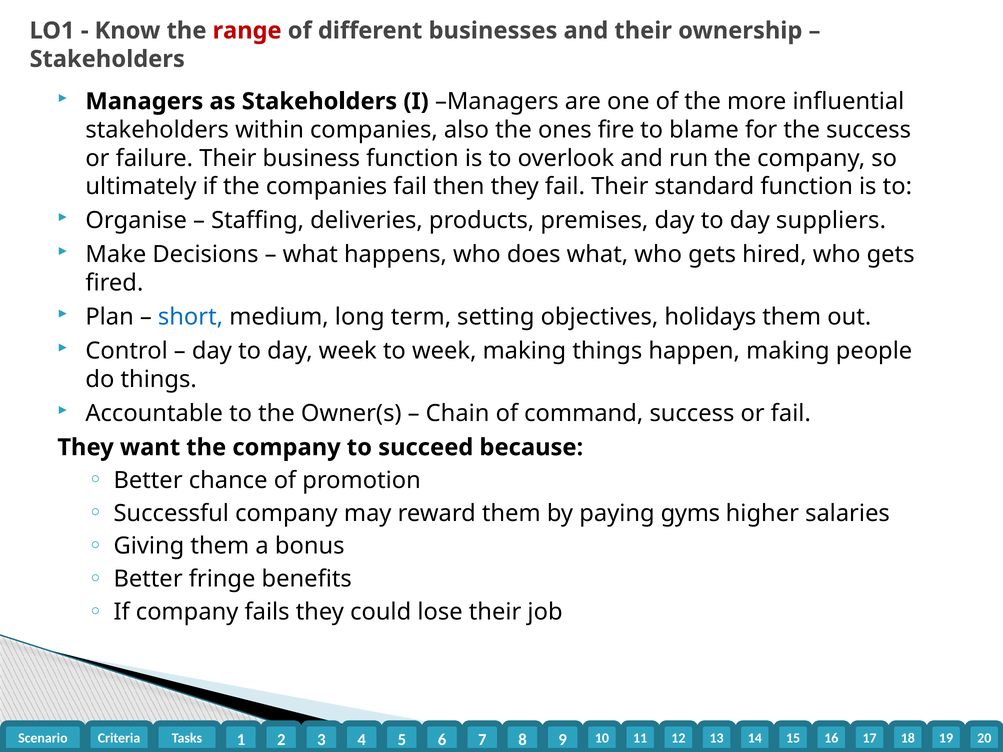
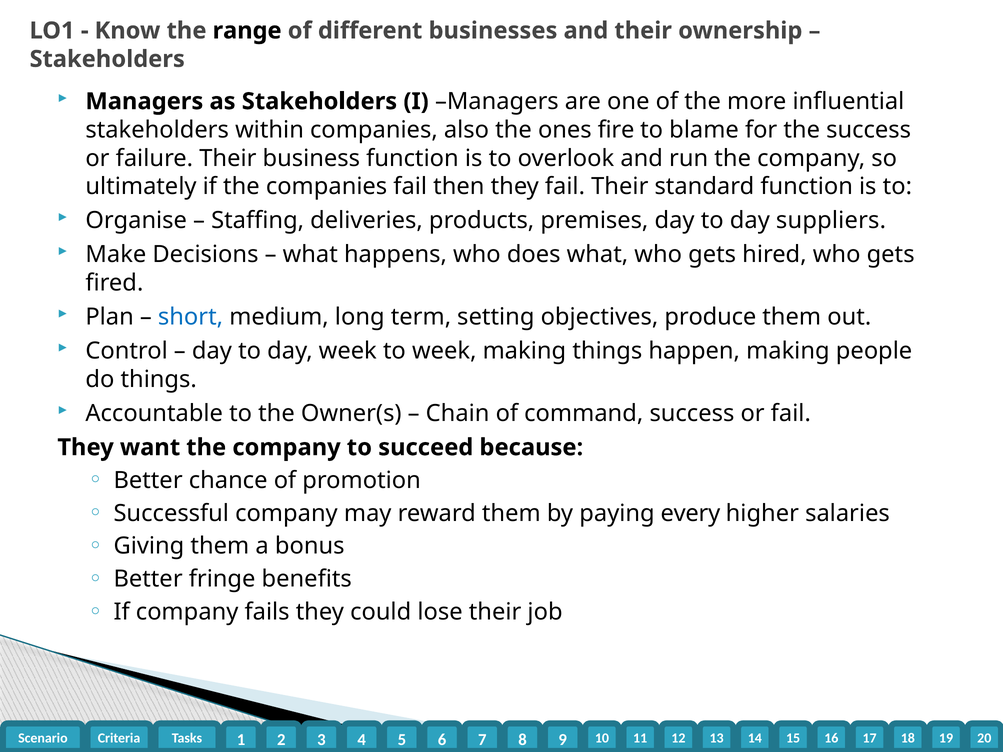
range colour: red -> black (247, 31)
holidays: holidays -> produce (710, 317)
gyms: gyms -> every (690, 513)
